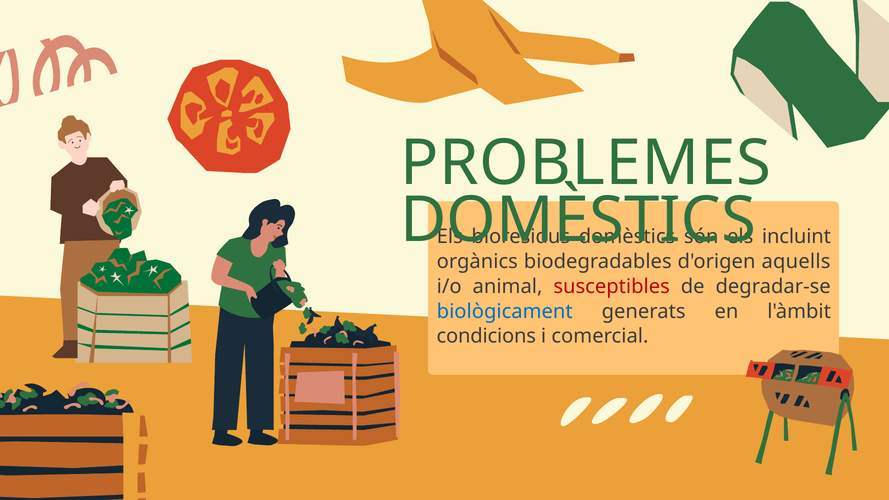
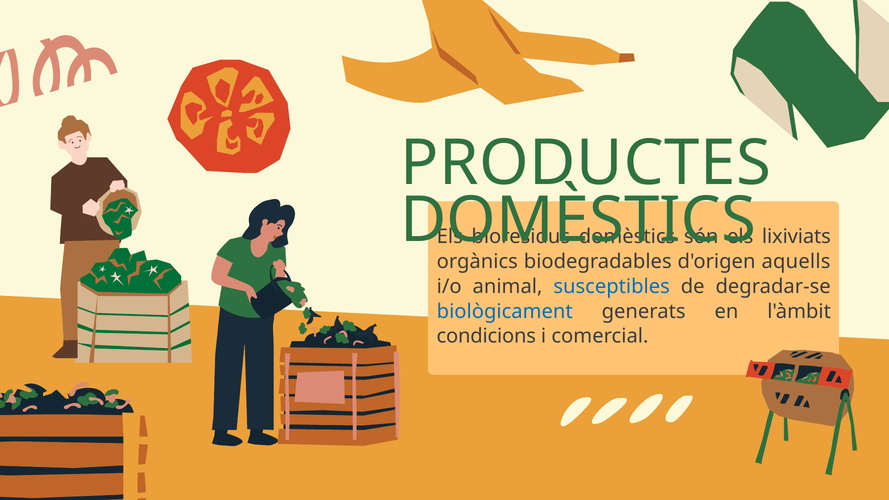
PROBLEMES: PROBLEMES -> PRODUCTES (586, 163)
incluint: incluint -> lixiviats (796, 237)
susceptibles colour: red -> blue (612, 286)
